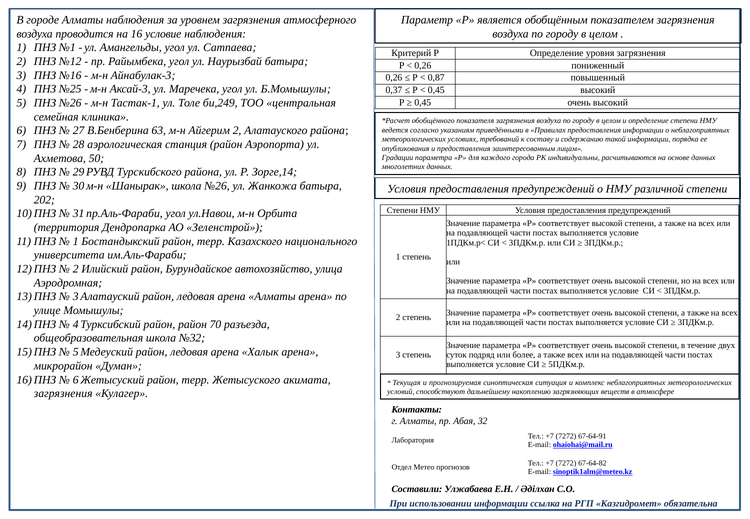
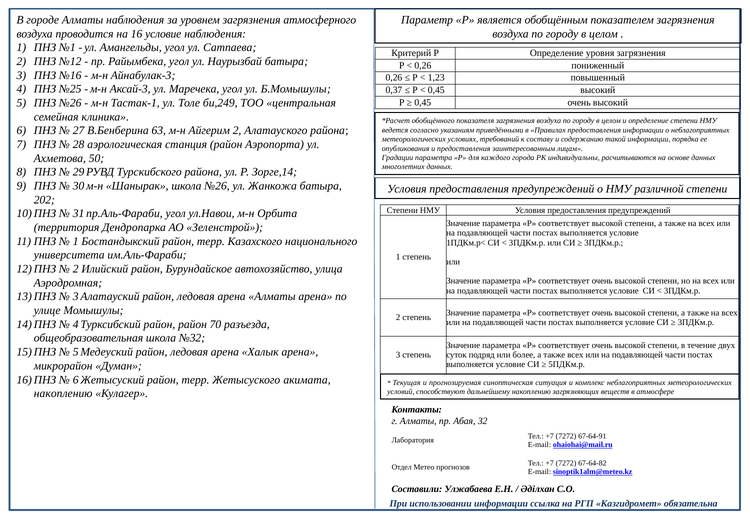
0,87: 0,87 -> 1,23 (436, 78)
загрязнения: загрязнения -> накоплению (63, 394)
